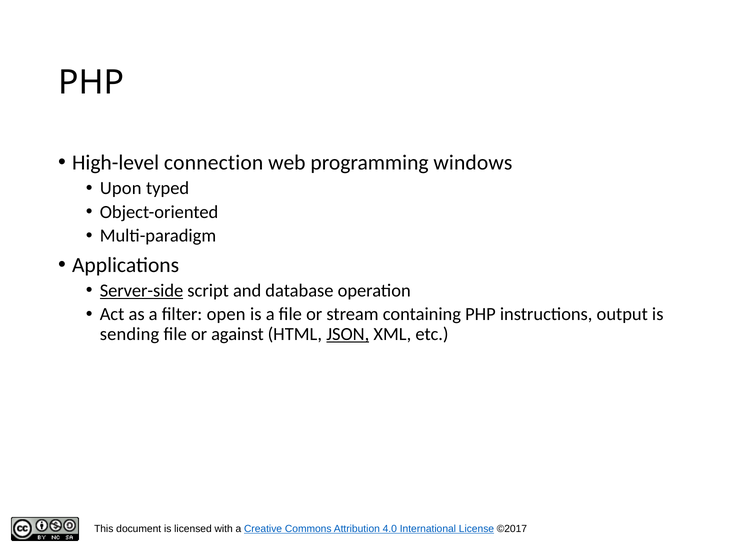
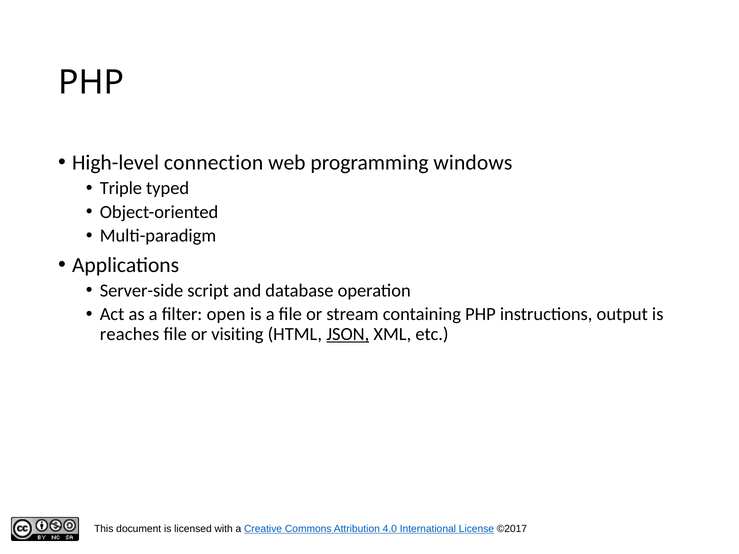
Upon: Upon -> Triple (121, 188)
Server-side underline: present -> none (141, 291)
sending: sending -> reaches (130, 334)
against: against -> visiting (237, 334)
